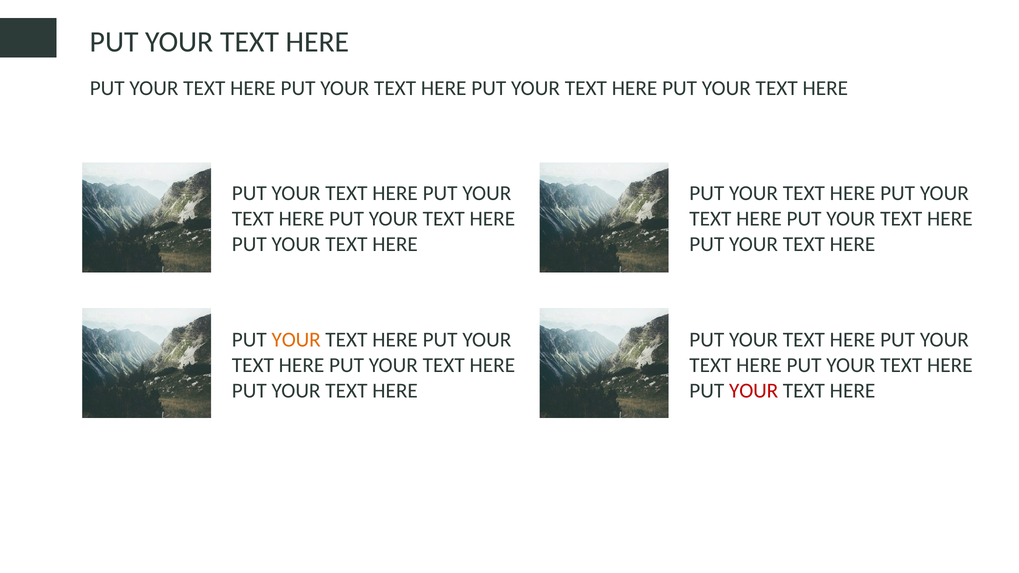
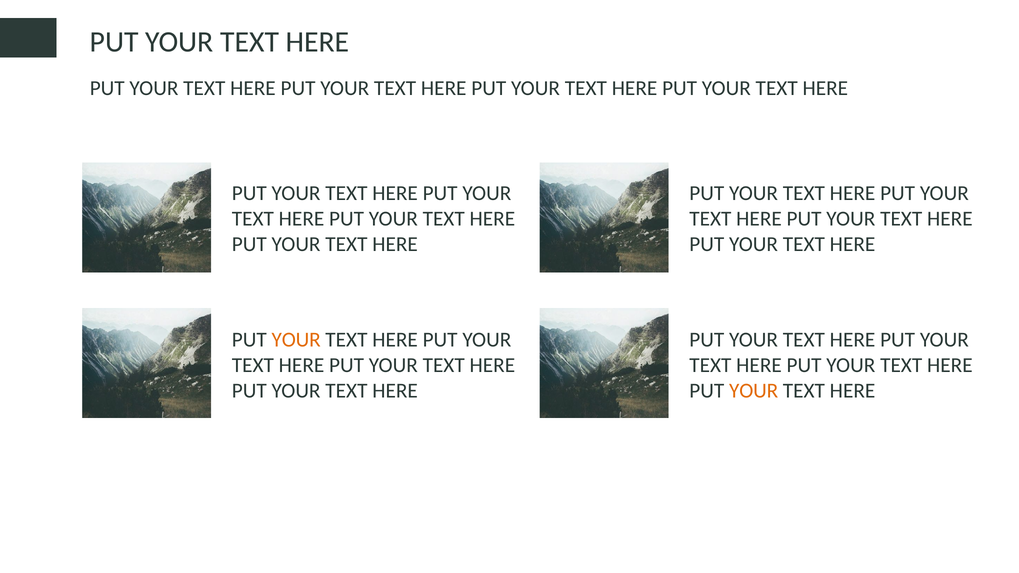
YOUR colour: red -> orange (754, 391)
